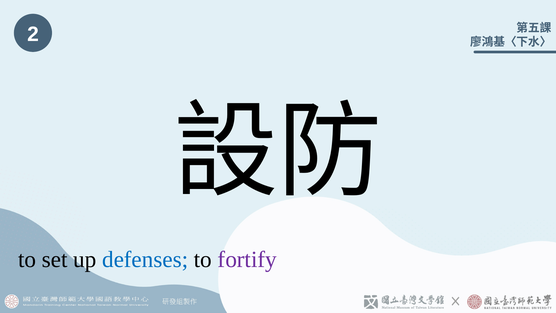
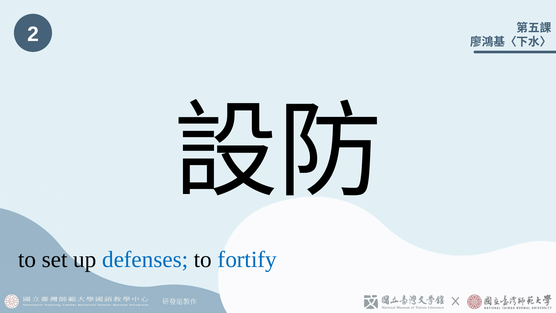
fortify colour: purple -> blue (247, 259)
